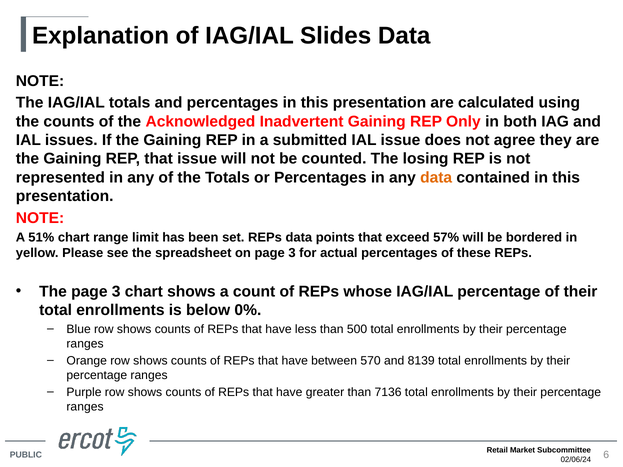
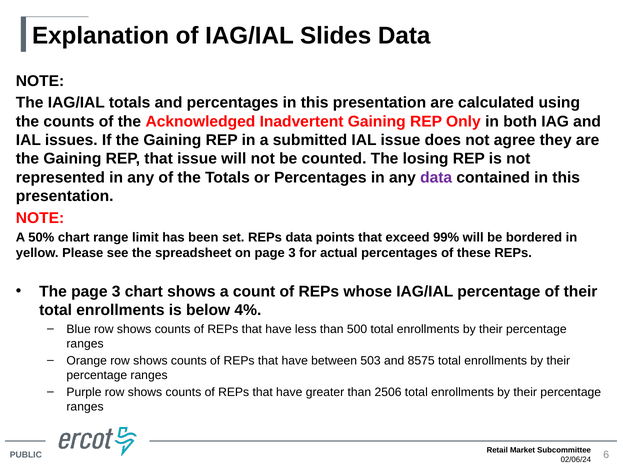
data colour: orange -> purple (436, 178)
51%: 51% -> 50% (41, 238)
57%: 57% -> 99% (446, 238)
0%: 0% -> 4% (248, 310)
570: 570 -> 503 (371, 361)
8139: 8139 -> 8575 (421, 361)
7136: 7136 -> 2506 (388, 392)
